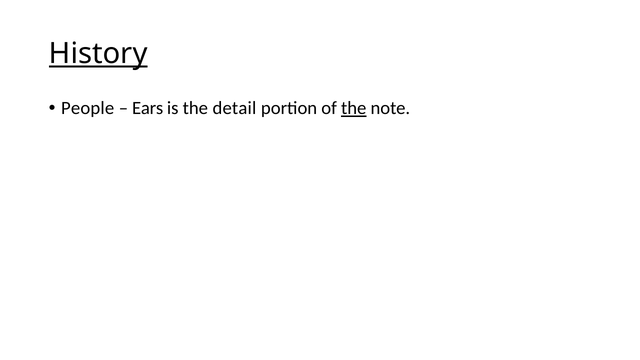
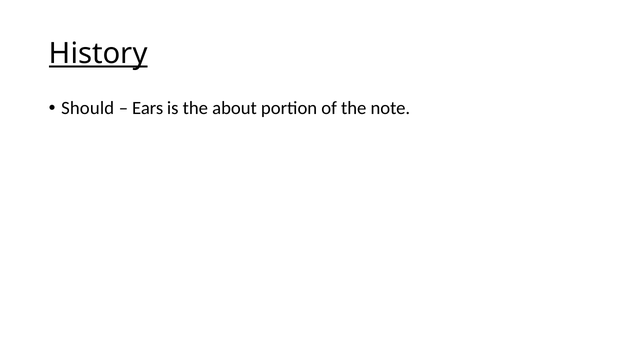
People: People -> Should (88, 108)
detail: detail -> about (235, 108)
the underline: present -> none (354, 108)
